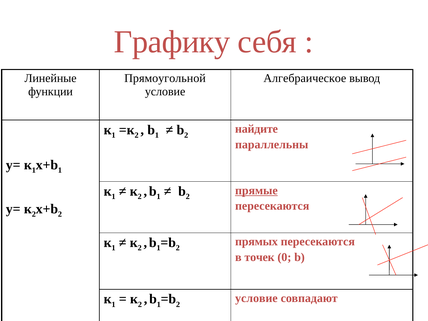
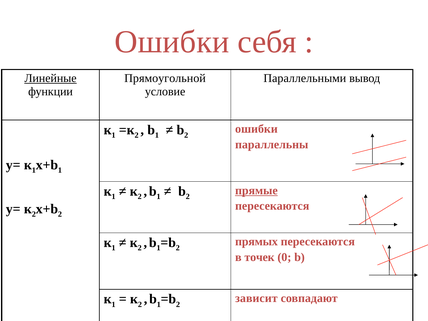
Графику: Графику -> Ошибки (172, 42)
Линейные underline: none -> present (50, 78)
Алгебраическое: Алгебраическое -> Параллельными (305, 78)
найдите: найдите -> ошибки (256, 129)
условие: условие -> зависит (256, 298)
